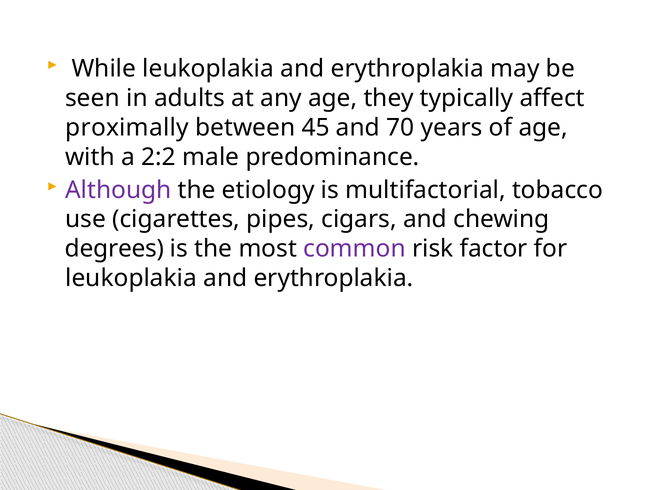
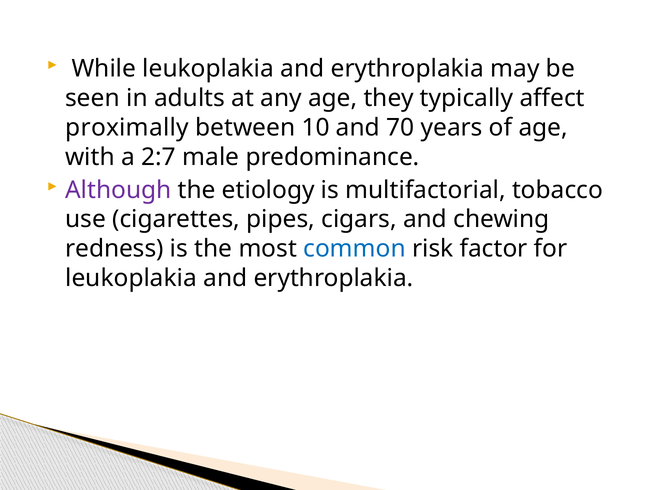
45: 45 -> 10 (316, 128)
2:2: 2:2 -> 2:7 (159, 157)
degrees: degrees -> redness (114, 249)
common colour: purple -> blue (355, 249)
